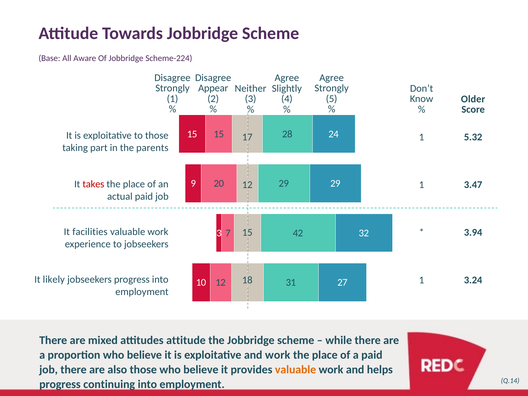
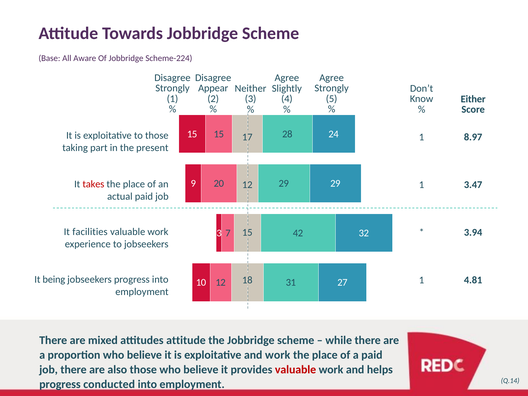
Older: Older -> Either (473, 99)
5.32: 5.32 -> 8.97 (473, 137)
parents: parents -> present (152, 148)
likely: likely -> being (54, 279)
3.24: 3.24 -> 4.81 (473, 280)
valuable colour: orange -> red (296, 370)
continuing: continuing -> conducted (109, 384)
